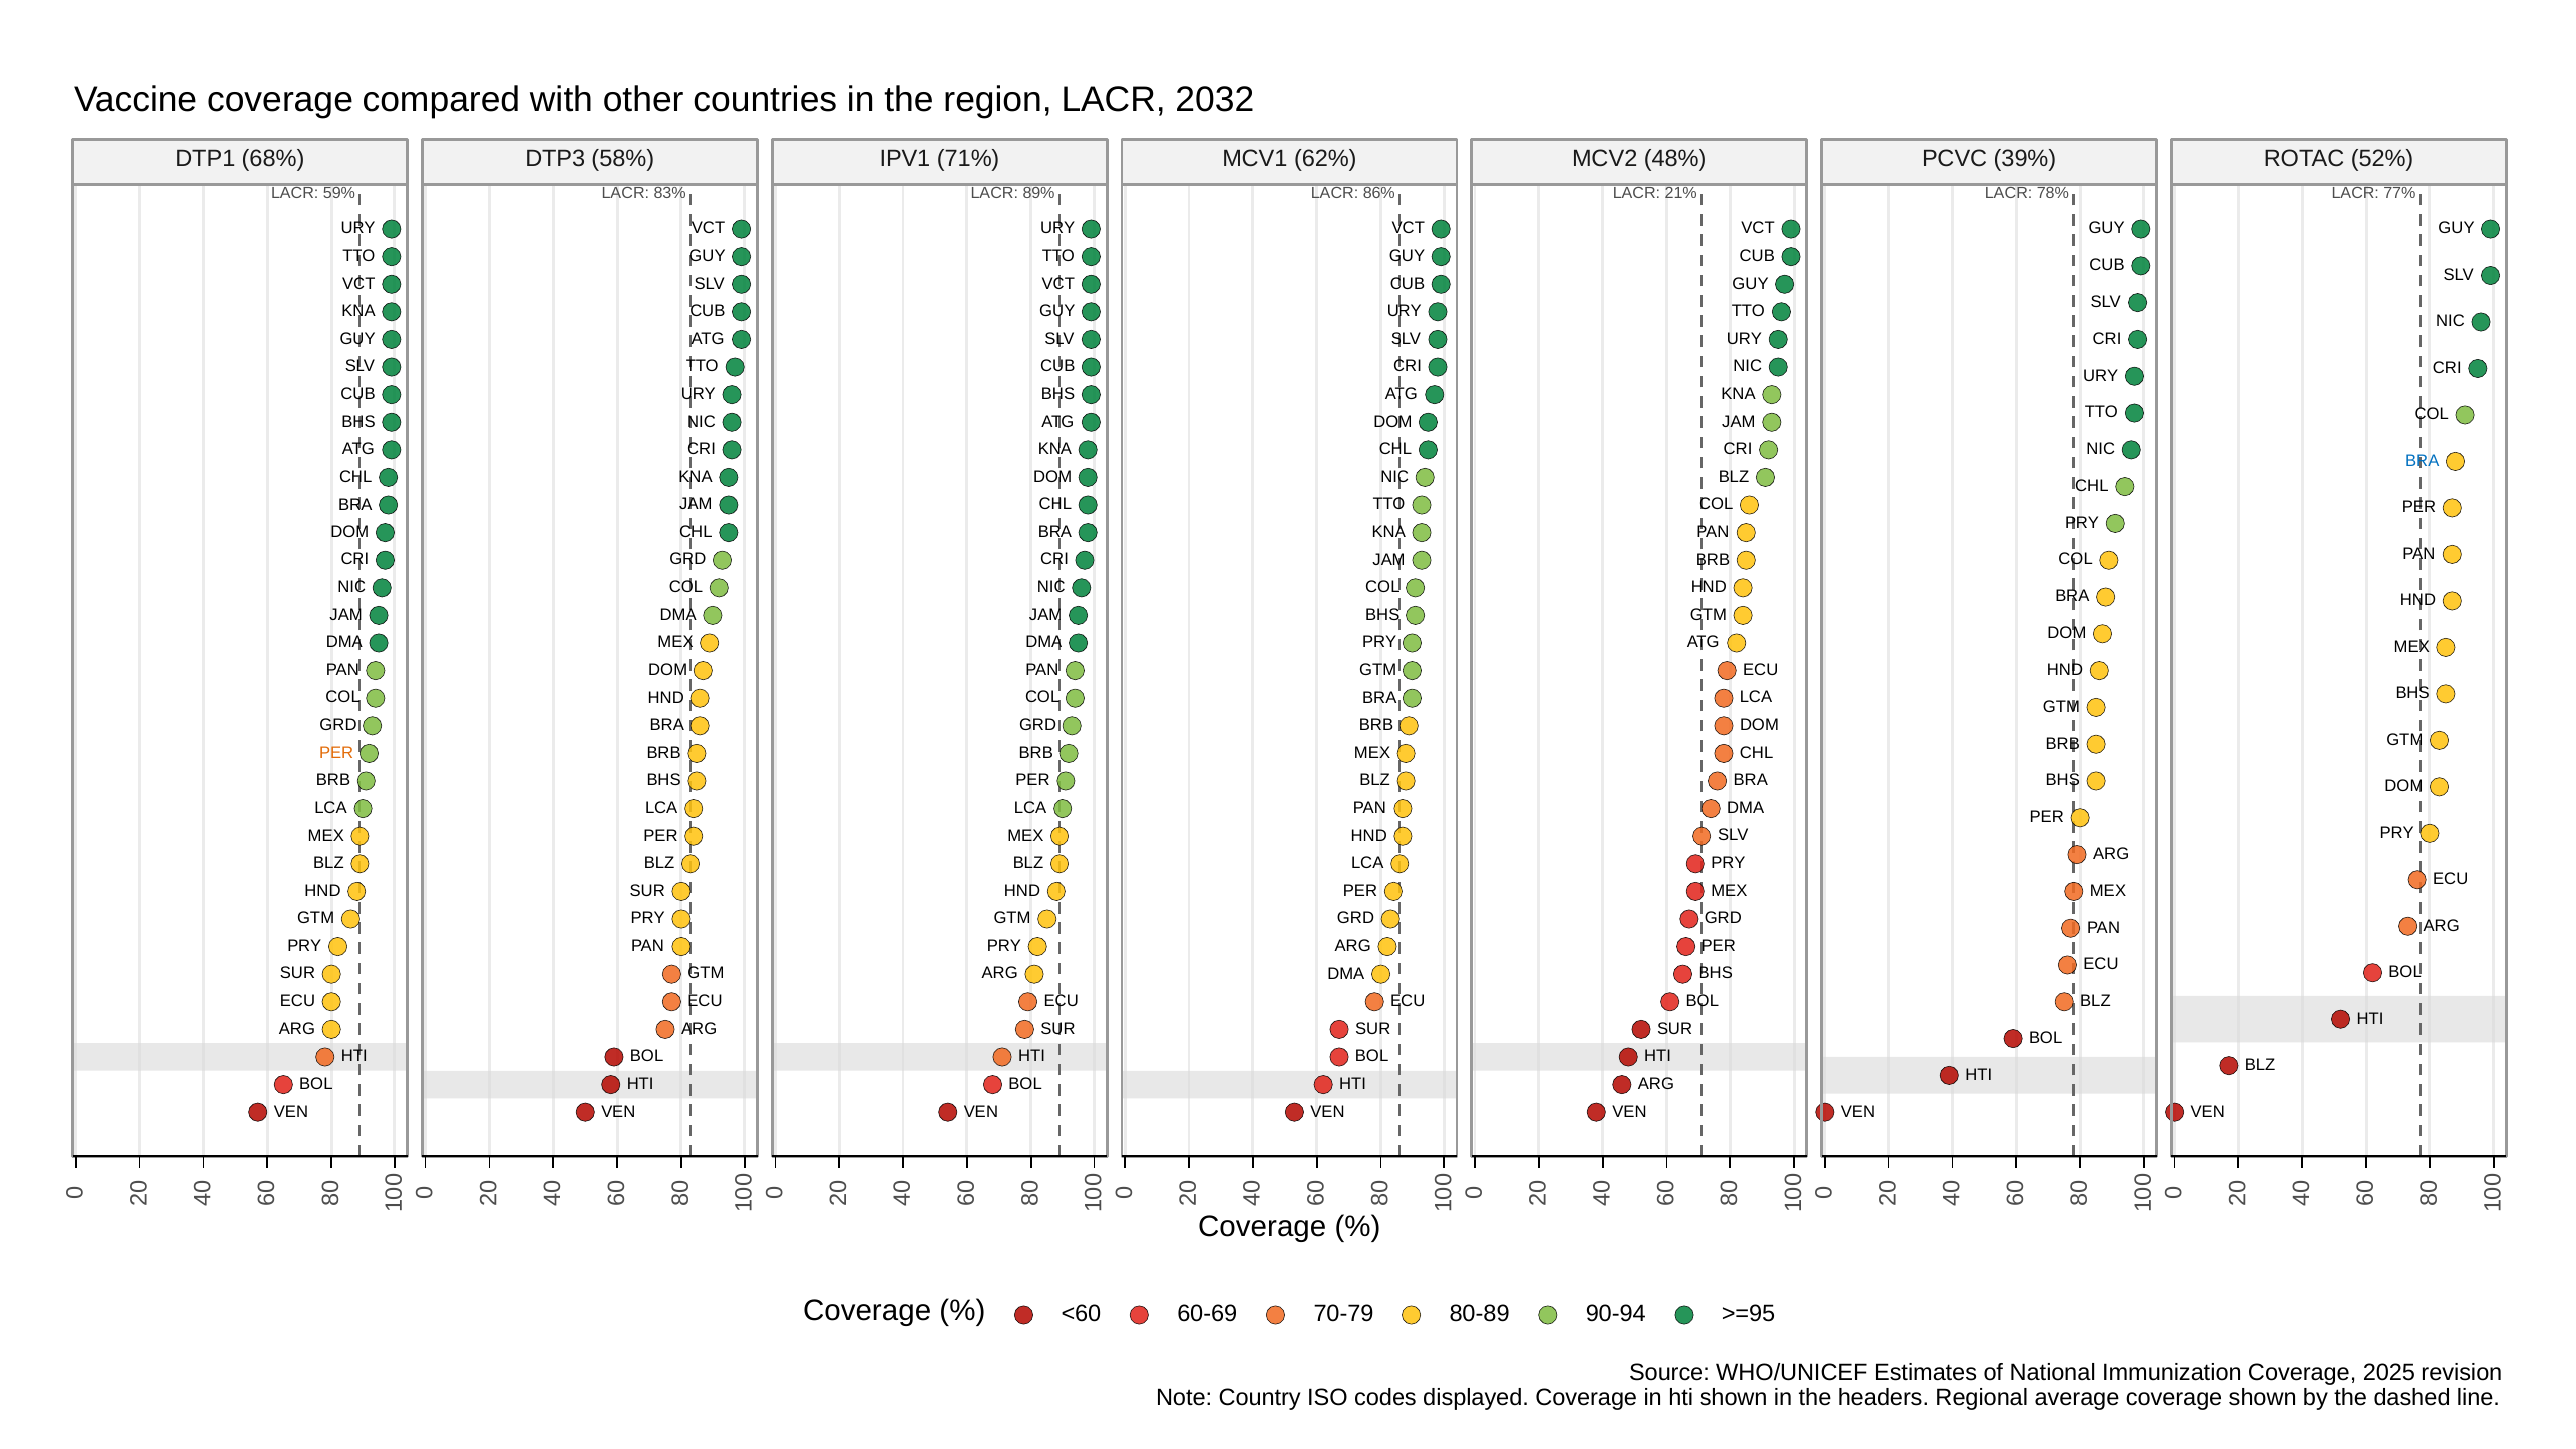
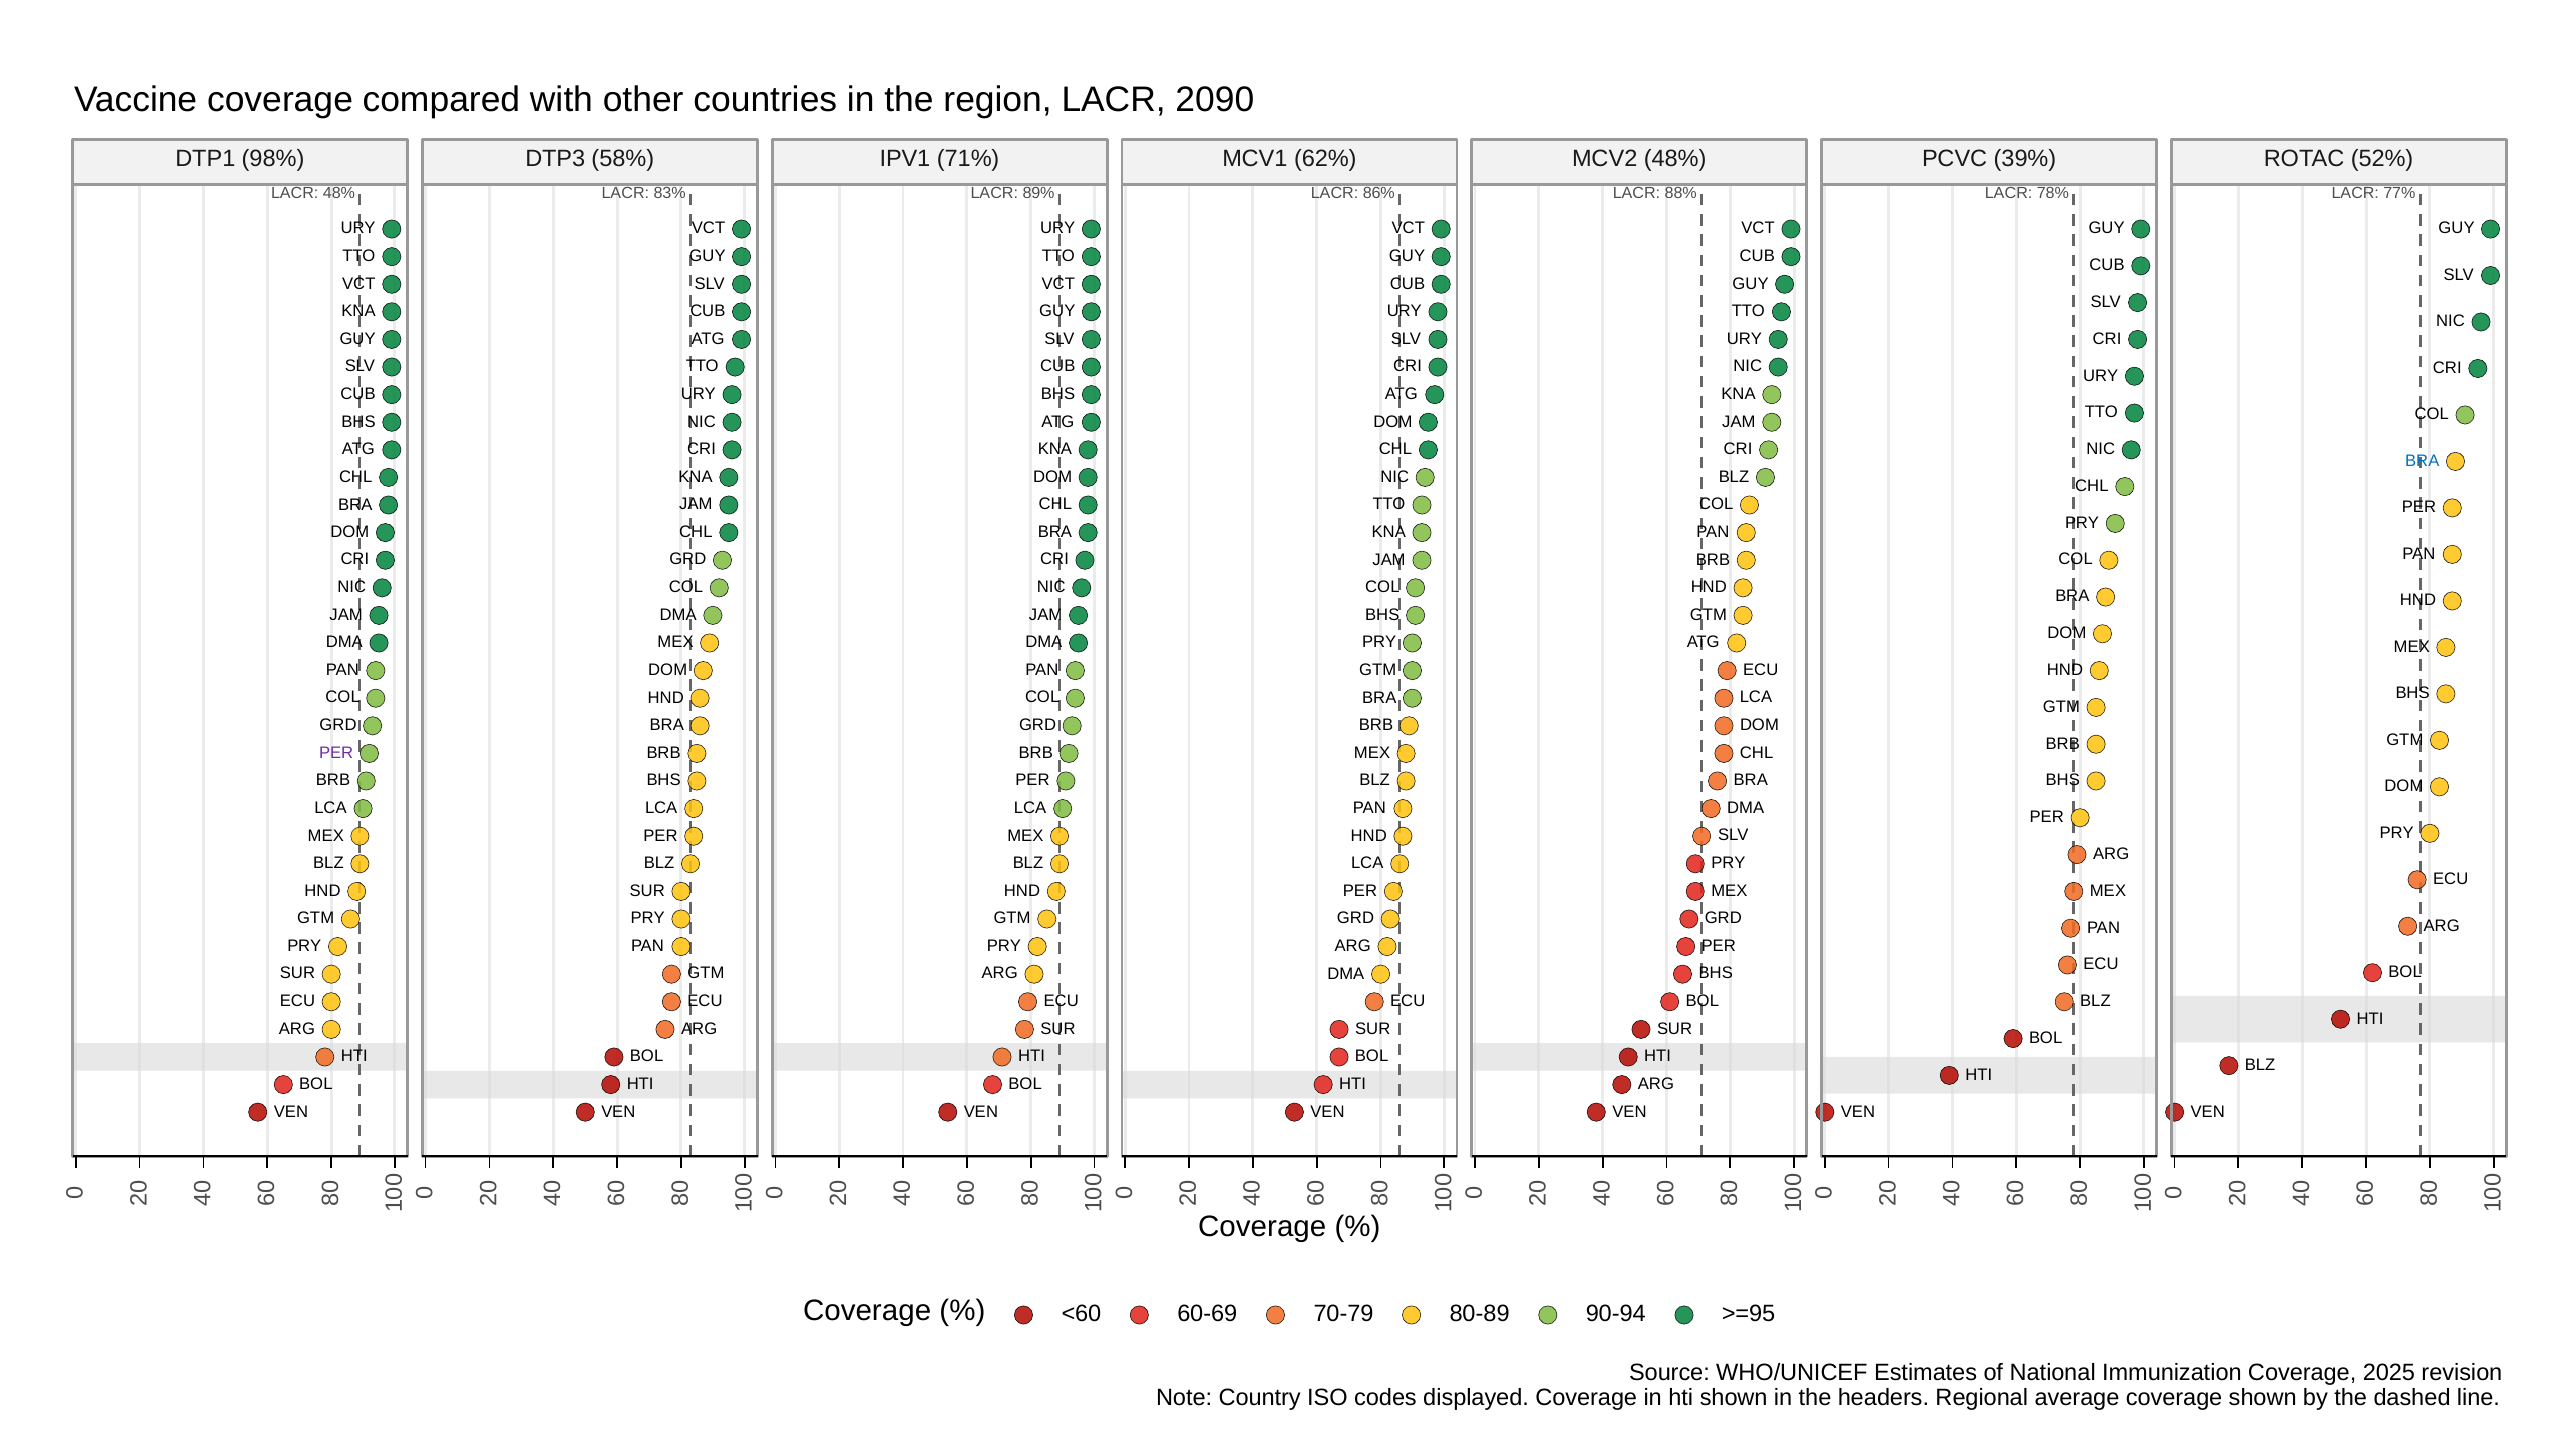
2032: 2032 -> 2090 (1215, 100)
68%: 68% -> 98% (273, 159)
LACR 59%: 59% -> 48% (339, 193)
21%: 21% -> 88% (1681, 193)
PER colour: orange -> purple (336, 753)
